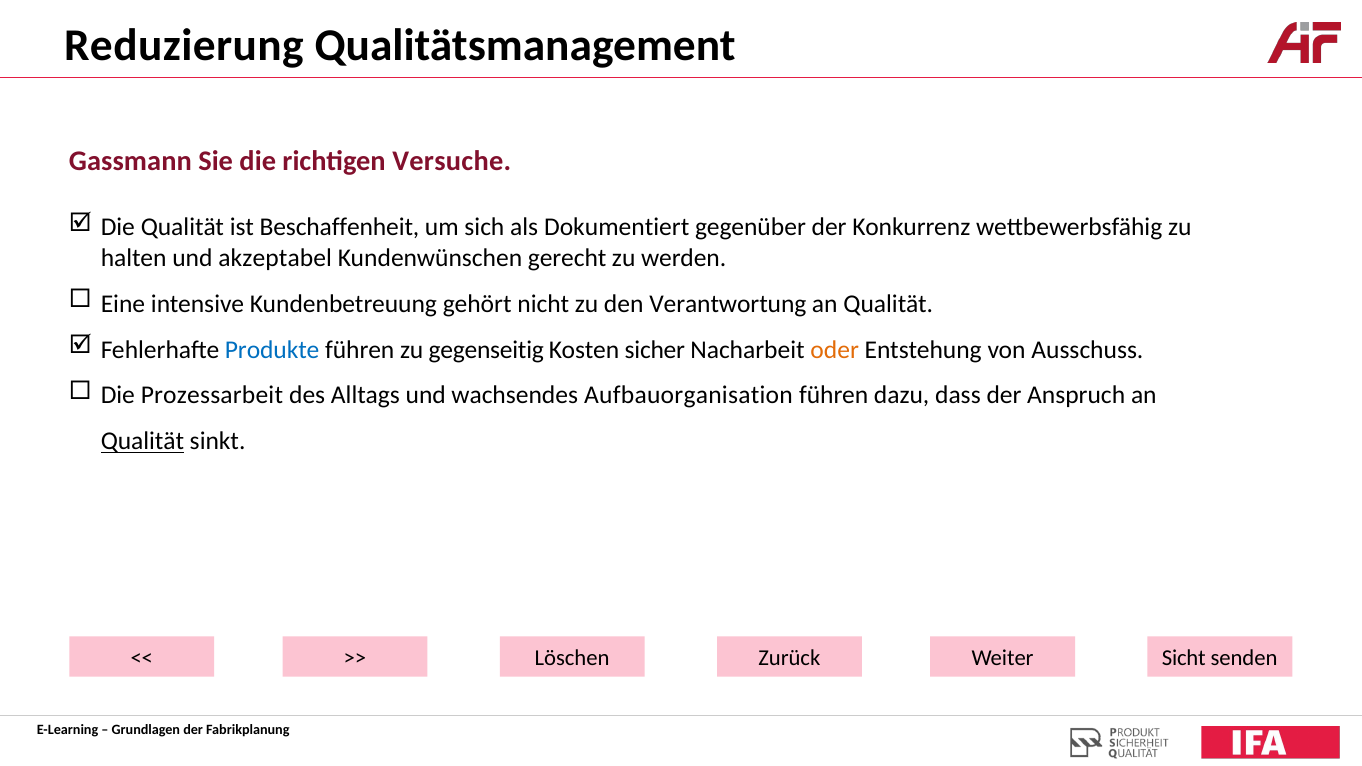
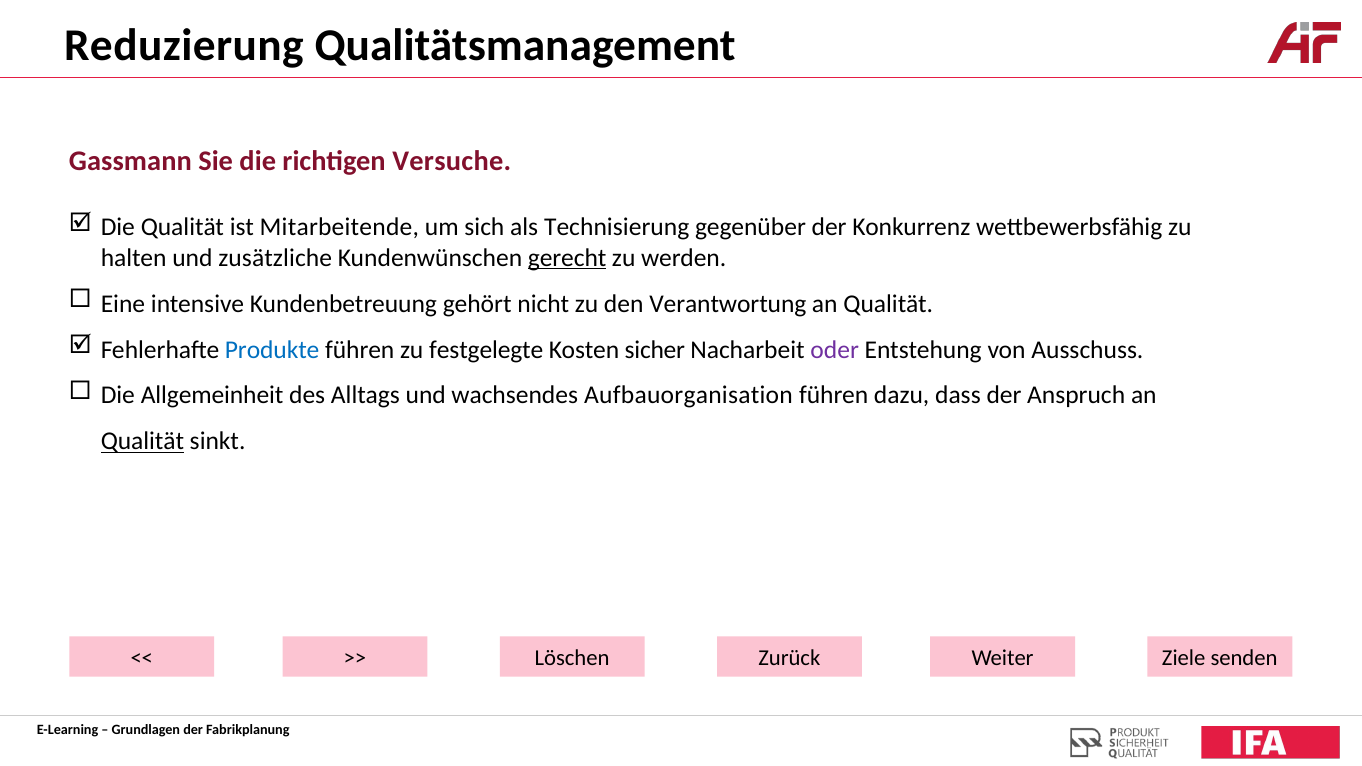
Beschaffenheit: Beschaffenheit -> Mitarbeitende (339, 227)
Dokumentiert: Dokumentiert -> Technisierung (617, 227)
akzeptabel: akzeptabel -> zusätzliche (275, 258)
gerecht underline: none -> present (567, 258)
gegenseitig: gegenseitig -> festgelegte (486, 350)
oder colour: orange -> purple (835, 350)
Prozessarbeit: Prozessarbeit -> Allgemeinheit (212, 396)
Sicht: Sicht -> Ziele (1184, 658)
